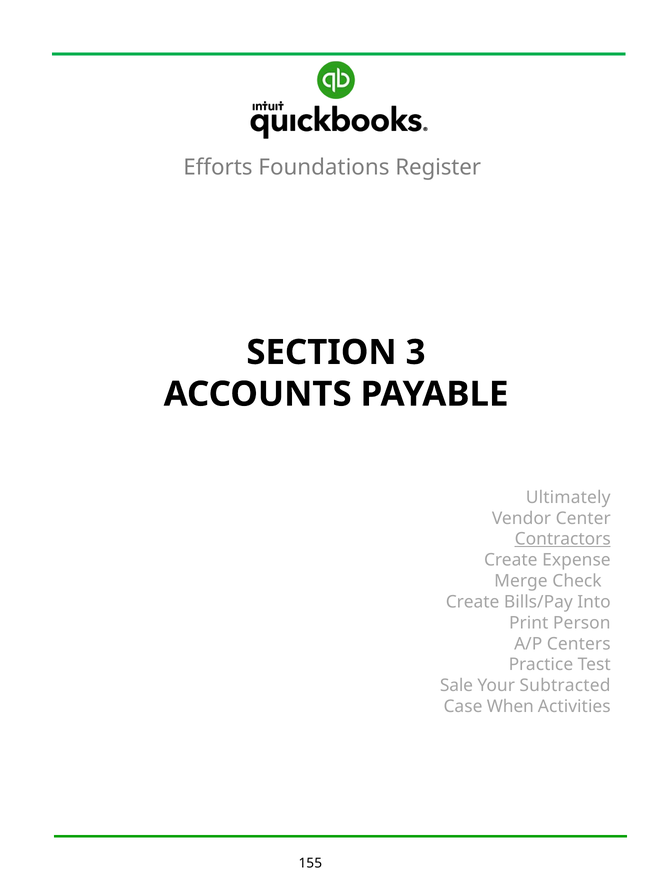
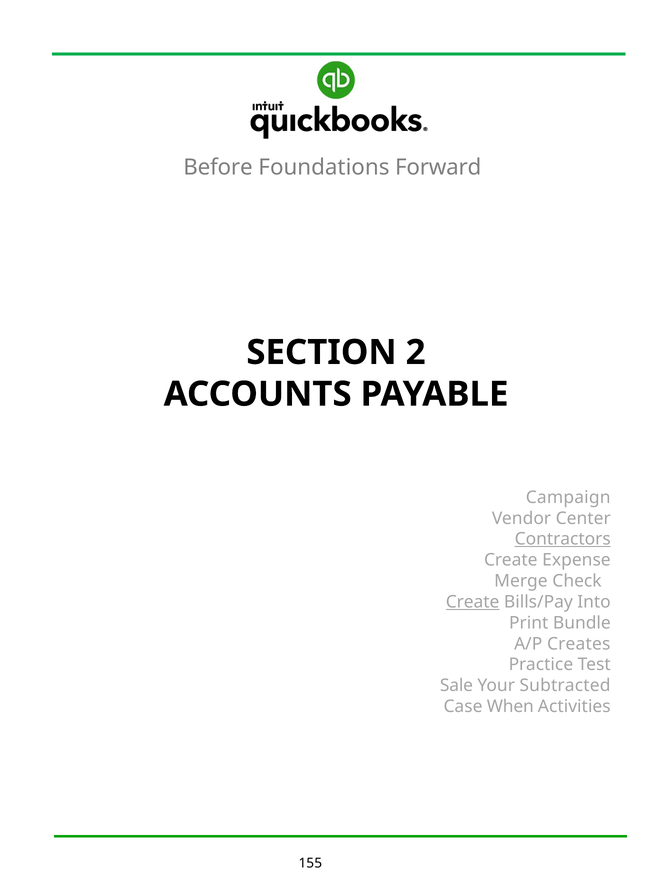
Efforts: Efforts -> Before (218, 167)
Register: Register -> Forward (438, 167)
3: 3 -> 2 (416, 352)
Ultimately: Ultimately -> Campaign (568, 497)
Create underline: none -> present (473, 602)
Person: Person -> Bundle (582, 623)
Centers: Centers -> Creates (579, 644)
